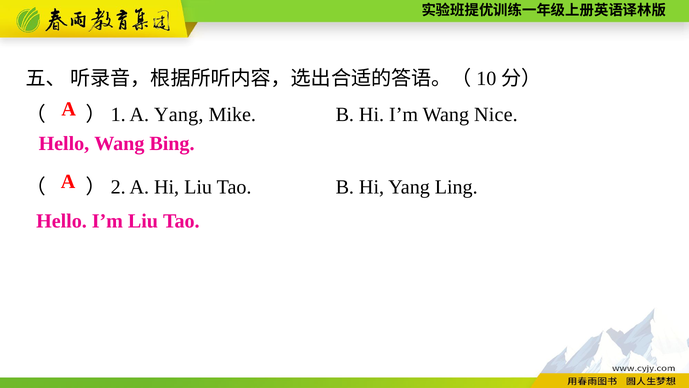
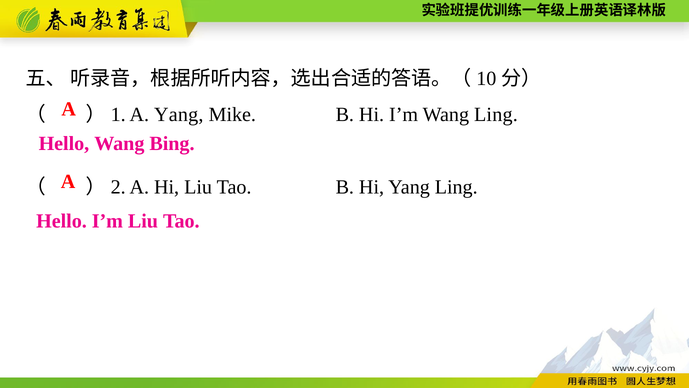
Wang Nice: Nice -> Ling (496, 115)
